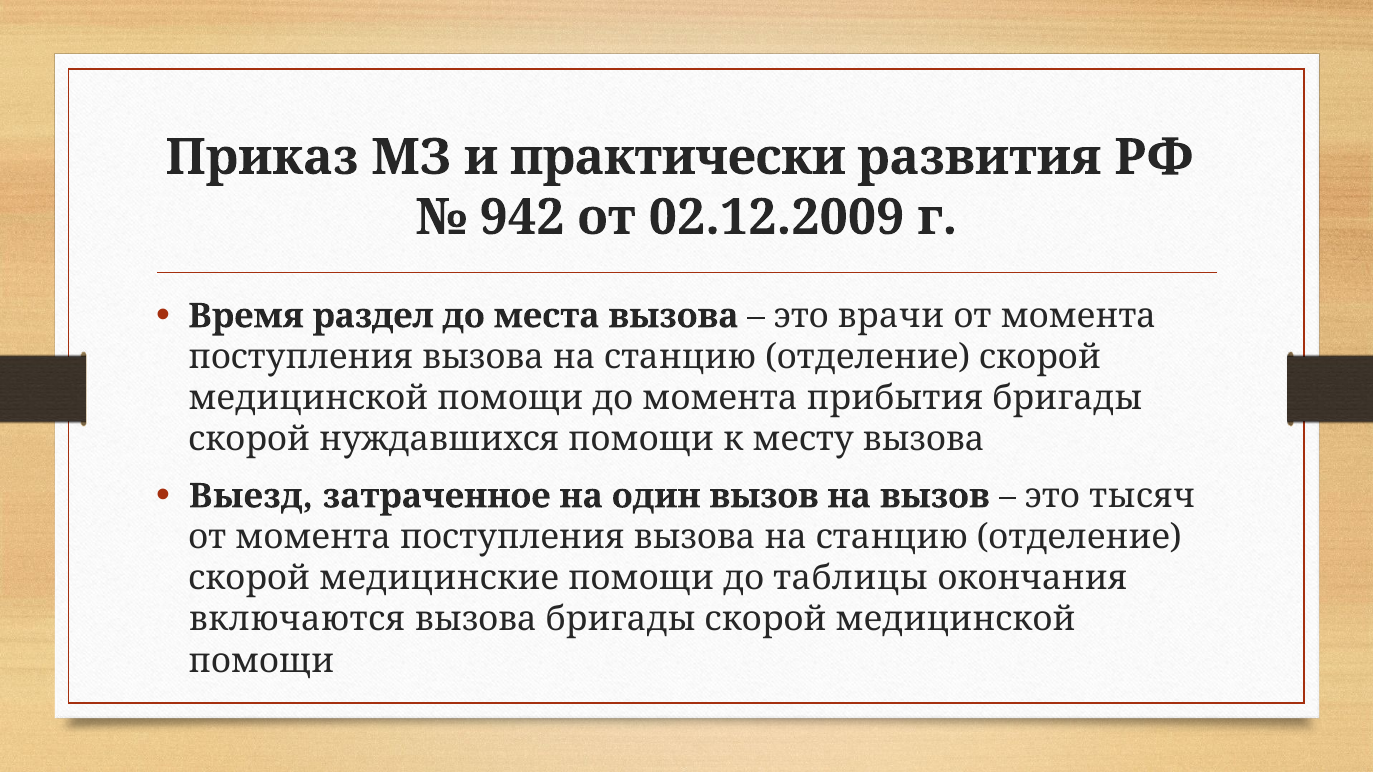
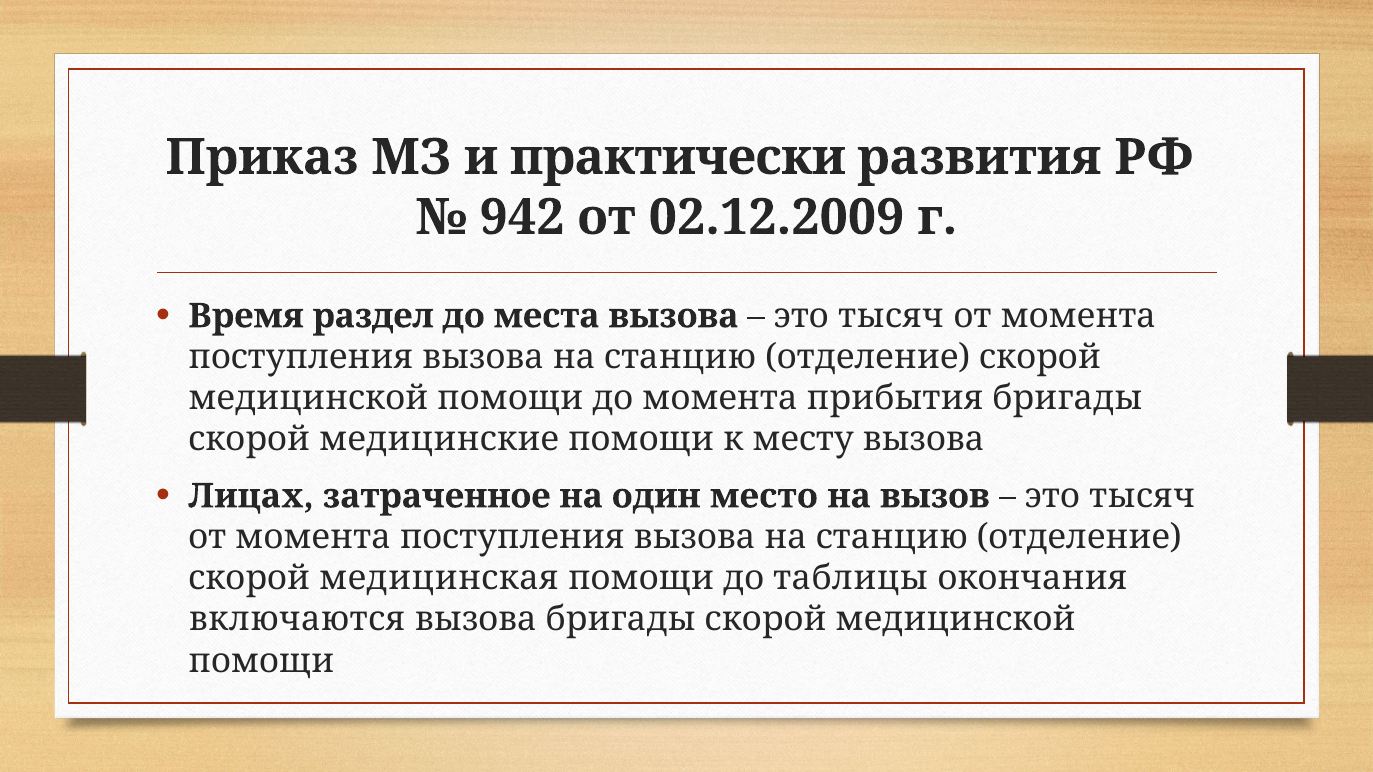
врачи: врачи -> тысяч (891, 316)
нуждавшихся: нуждавшихся -> медицинские (439, 440)
Выезд: Выезд -> Лицах (251, 496)
один вызов: вызов -> место (764, 496)
медицинские: медицинские -> медицинская (439, 579)
